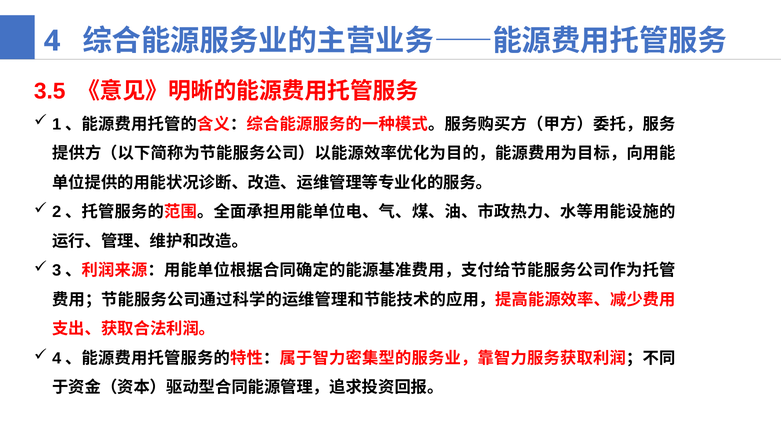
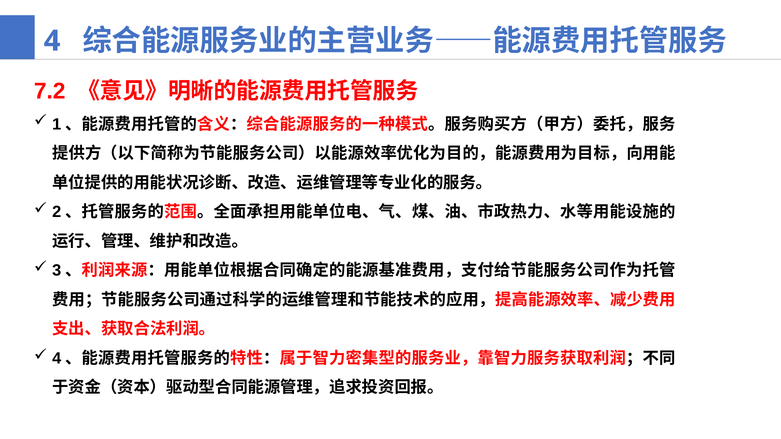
3.5: 3.5 -> 7.2 (50, 92)
